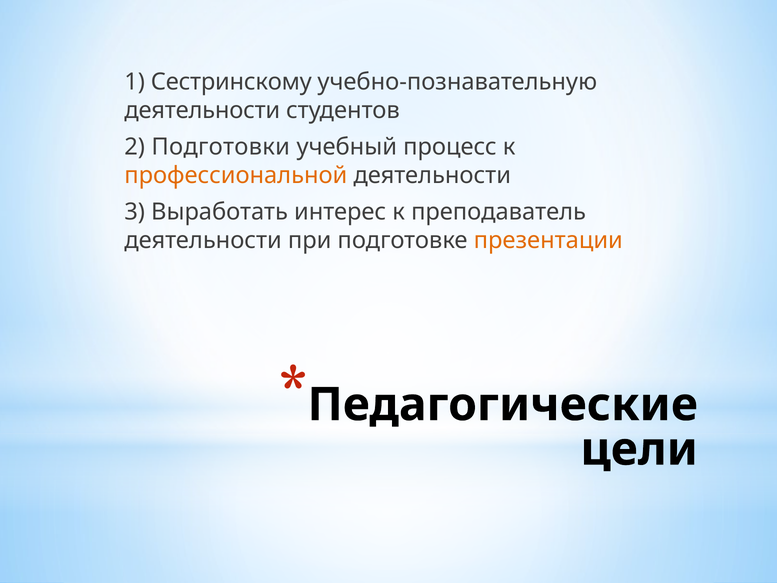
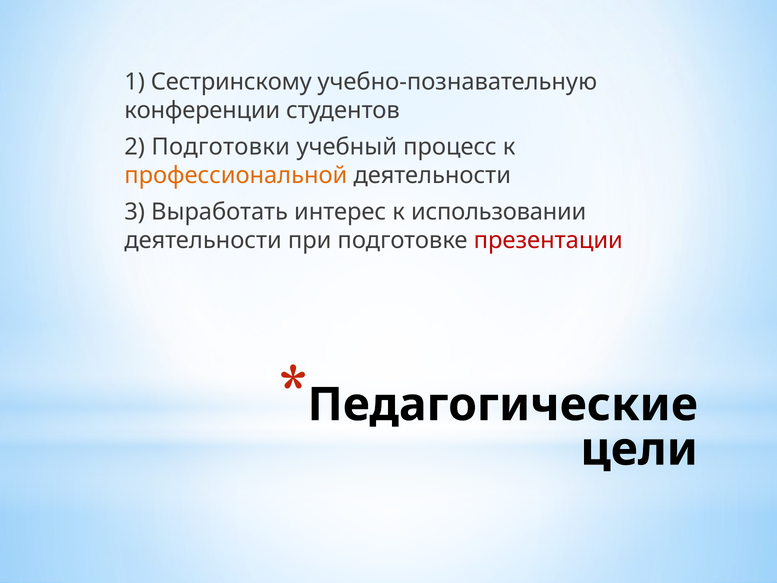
деятельности: деятельности -> конференции (202, 110)
преподаватель: преподаватель -> использовании (499, 212)
презентации colour: orange -> red (548, 240)
